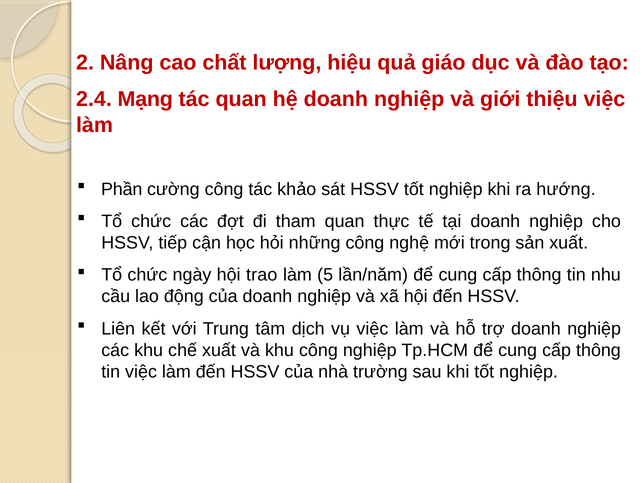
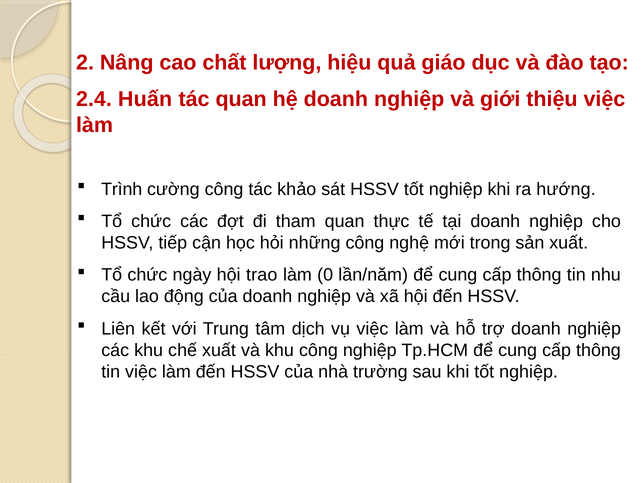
Mạng: Mạng -> Huấn (145, 99)
Phần: Phần -> Trình (122, 189)
5: 5 -> 0 (325, 275)
